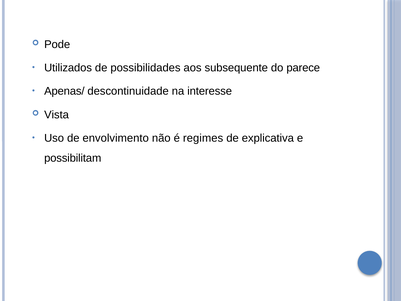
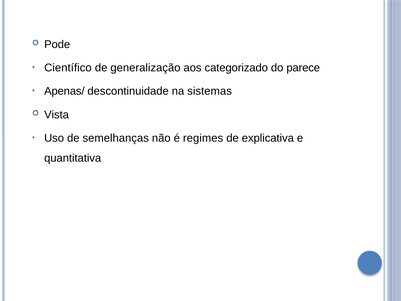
Utilizados: Utilizados -> Científico (68, 68)
possibilidades: possibilidades -> generalização (145, 68)
subsequente: subsequente -> categorizado (236, 68)
interesse: interesse -> sistemas (210, 91)
envolvimento: envolvimento -> semelhanças (116, 138)
possibilitam: possibilitam -> quantitativa (73, 158)
